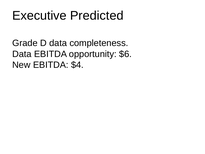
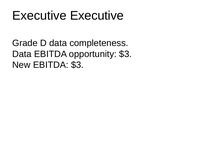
Executive Predicted: Predicted -> Executive (97, 16)
opportunity $6: $6 -> $3 (125, 54)
EBITDA $4: $4 -> $3 (77, 65)
